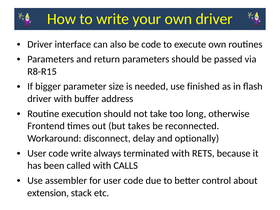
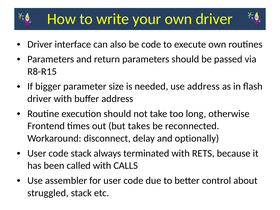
use finished: finished -> address (203, 86)
code write: write -> stack (81, 153)
extension: extension -> struggled (48, 193)
